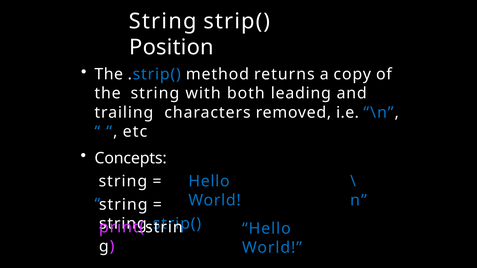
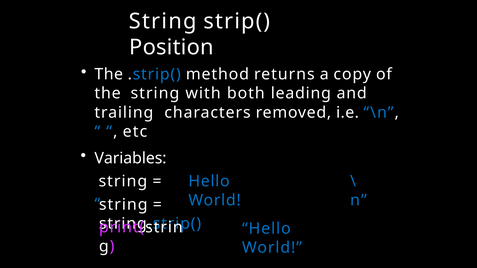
Concepts: Concepts -> Variables (131, 158)
